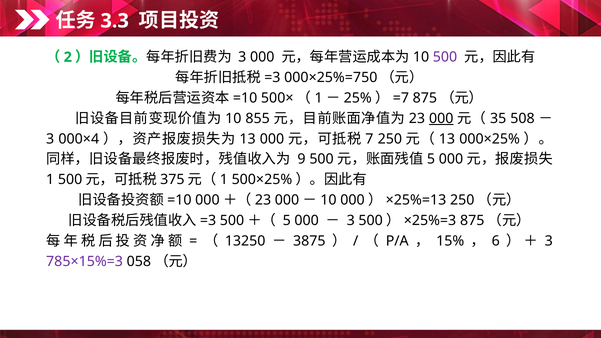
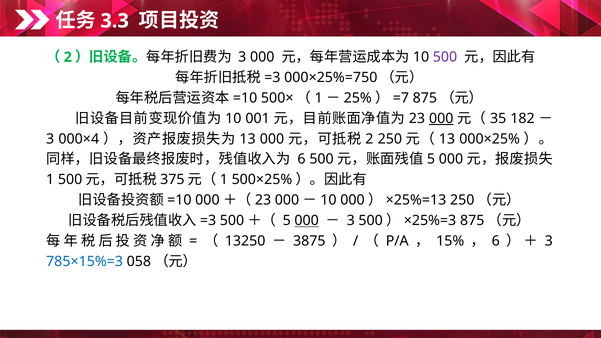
855: 855 -> 001 (258, 118)
508: 508 -> 182 (523, 118)
7: 7 -> 2 (369, 139)
9: 9 -> 6 (301, 159)
000 underline: none -> present (307, 221)
785×15%=3 colour: purple -> blue (85, 262)
